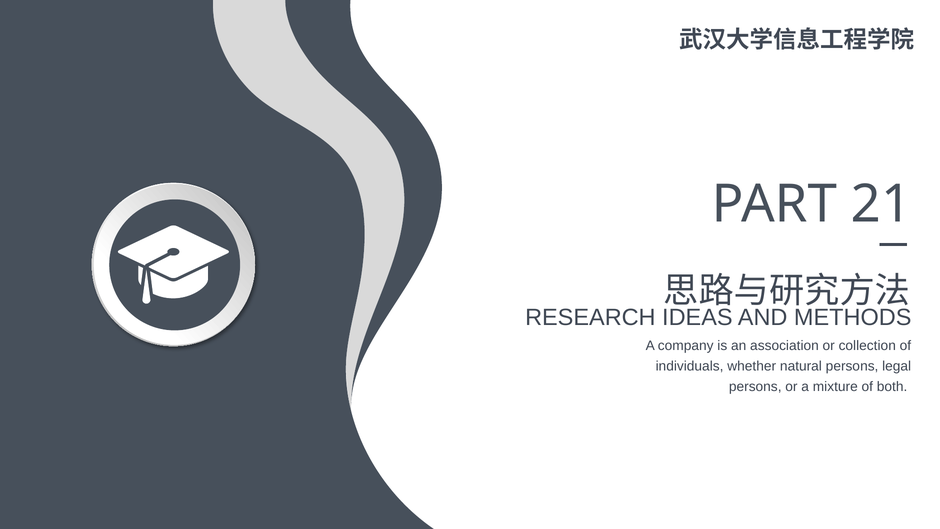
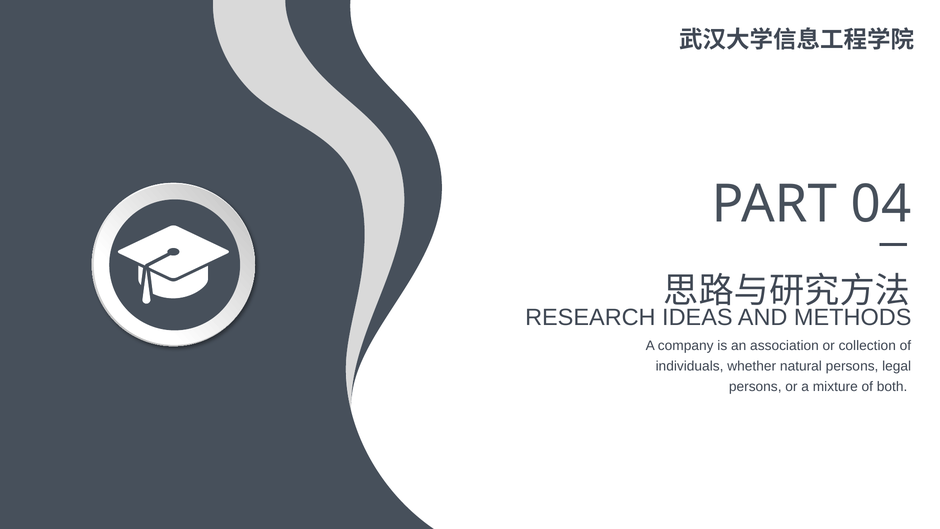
21: 21 -> 04 (881, 204)
